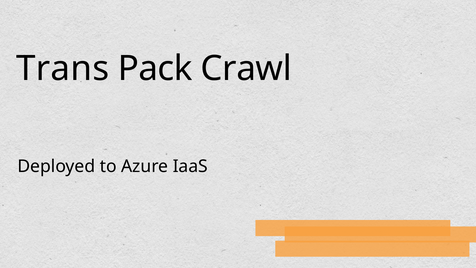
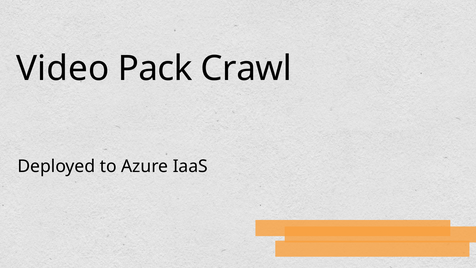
Trans: Trans -> Video (63, 69)
